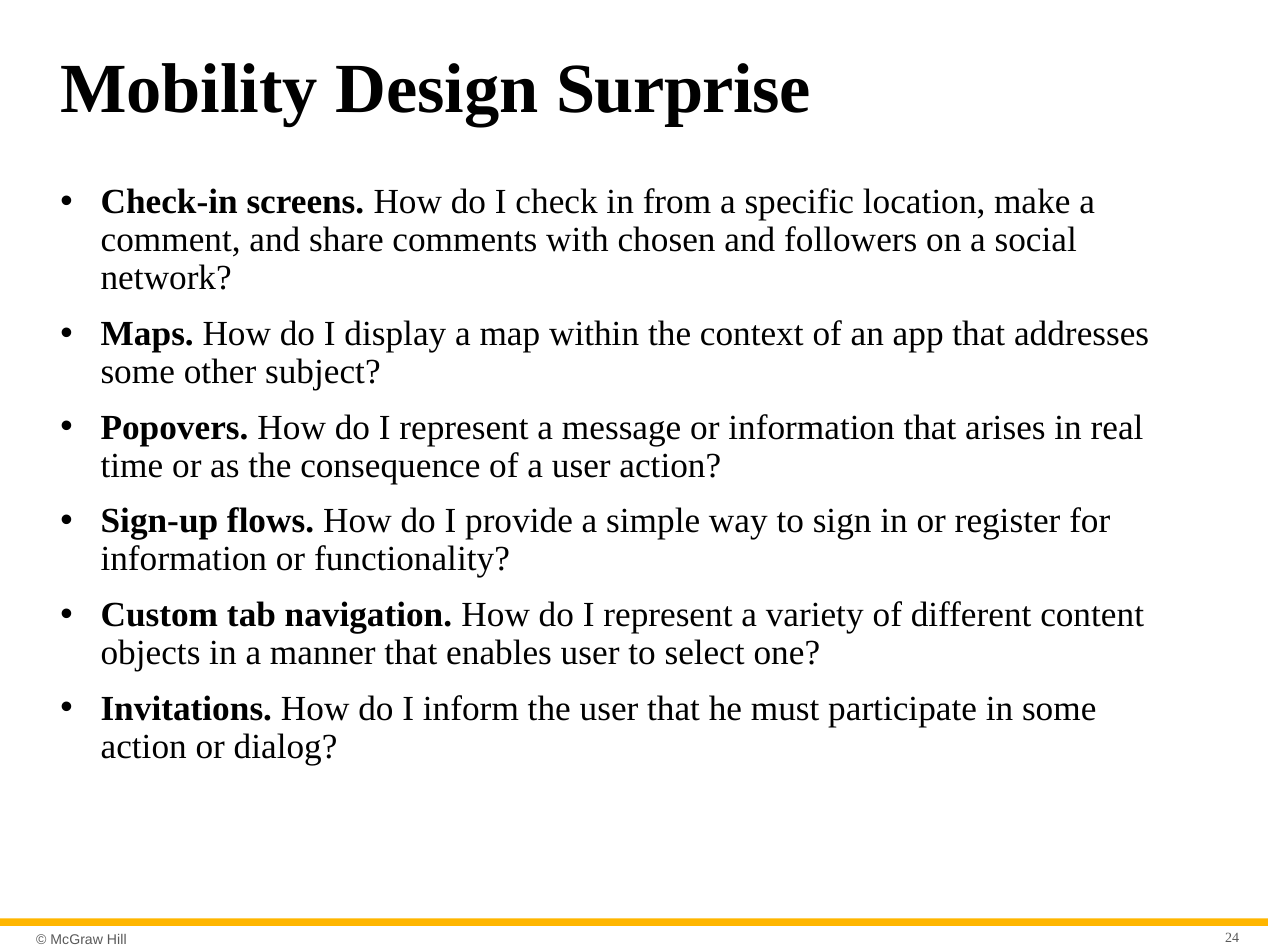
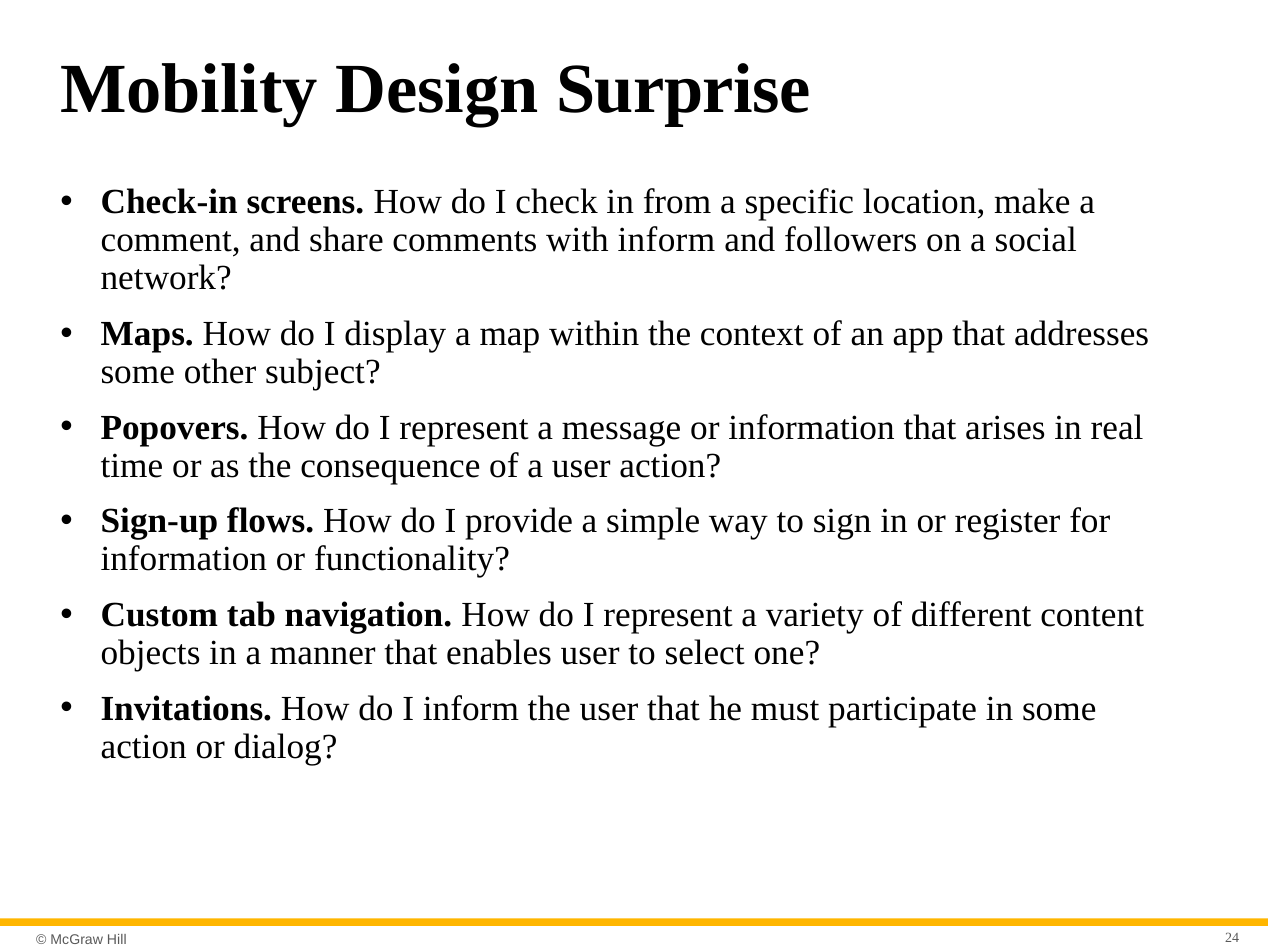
with chosen: chosen -> inform (666, 240)
